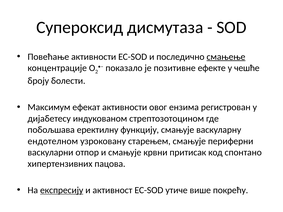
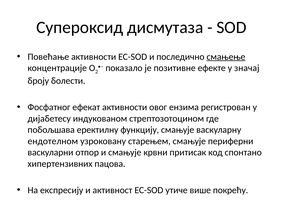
чешће: чешће -> значај (247, 68)
Максимум: Максимум -> Фосфатног (49, 107)
експресију underline: present -> none (62, 190)
